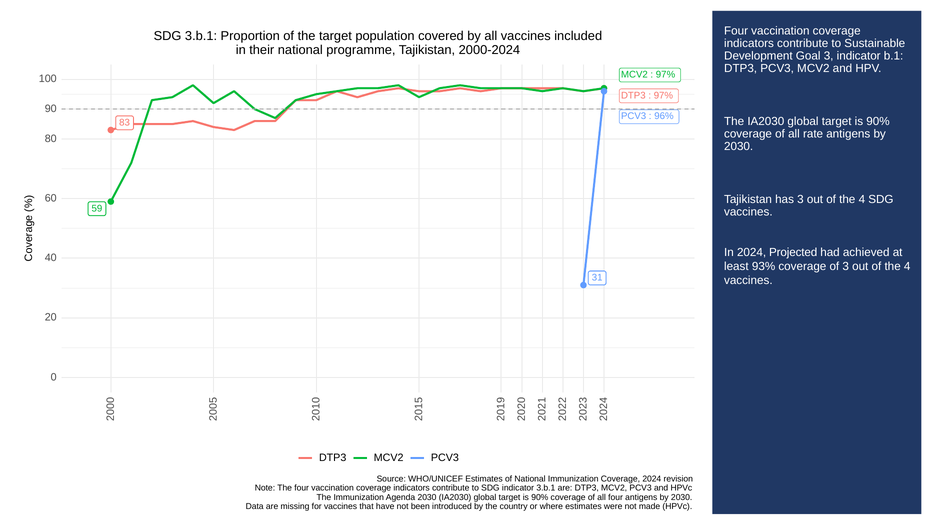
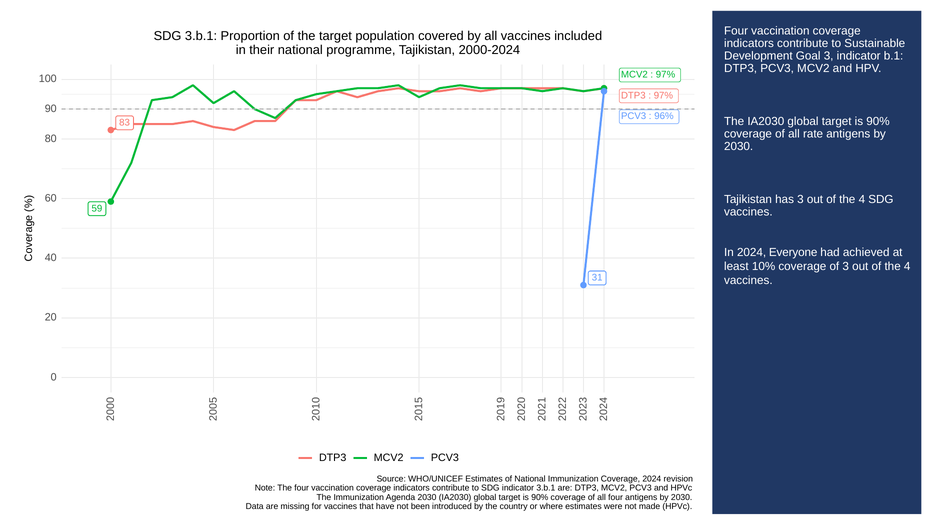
Projected: Projected -> Everyone (793, 252)
93%: 93% -> 10% (764, 266)
